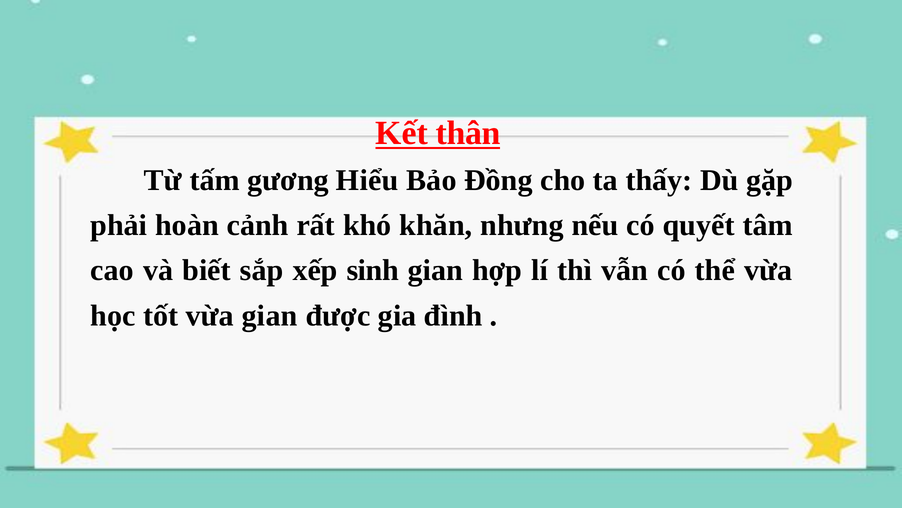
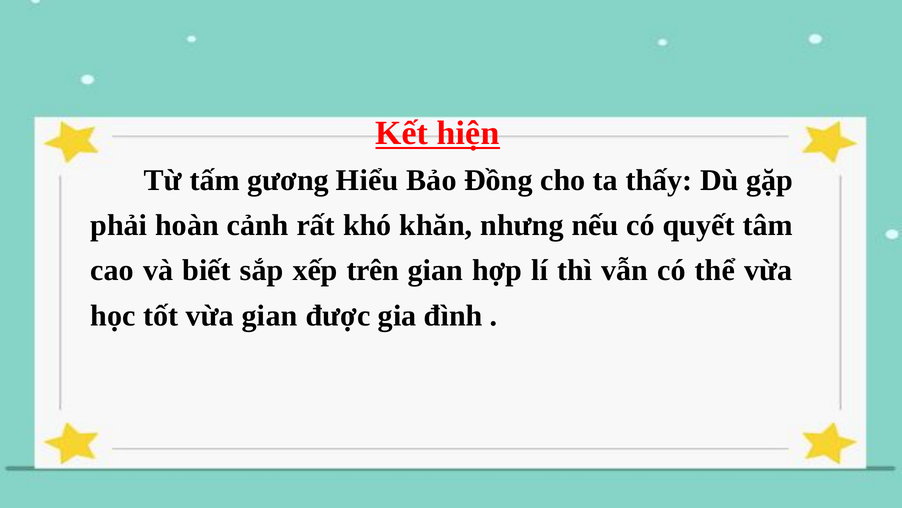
thân: thân -> hiện (468, 133)
sinh: sinh -> trên (373, 270)
